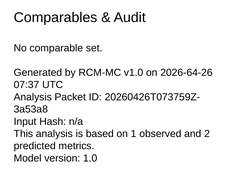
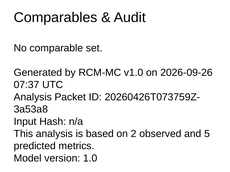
2026-64-26: 2026-64-26 -> 2026-09-26 (187, 73)
1: 1 -> 2 (134, 134)
2: 2 -> 5 (207, 134)
